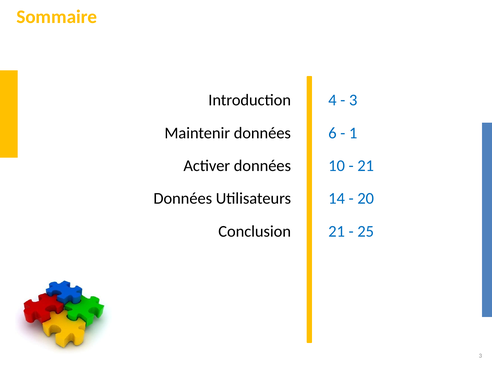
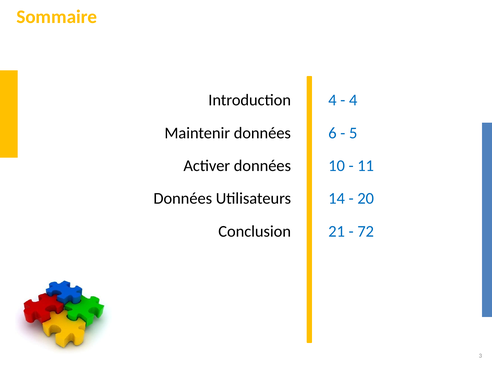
3: 3 -> 4 (353, 100)
1: 1 -> 5 (353, 133)
21: 21 -> 11 (366, 166)
25: 25 -> 72 (366, 231)
